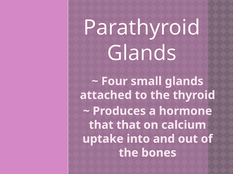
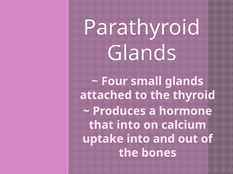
that that: that -> into (128, 125)
